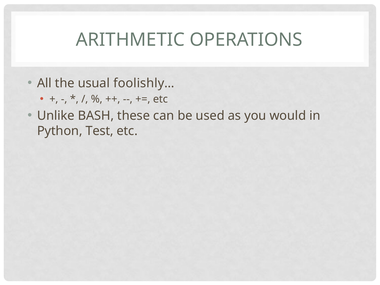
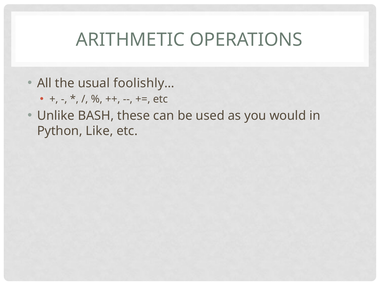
Test: Test -> Like (99, 131)
